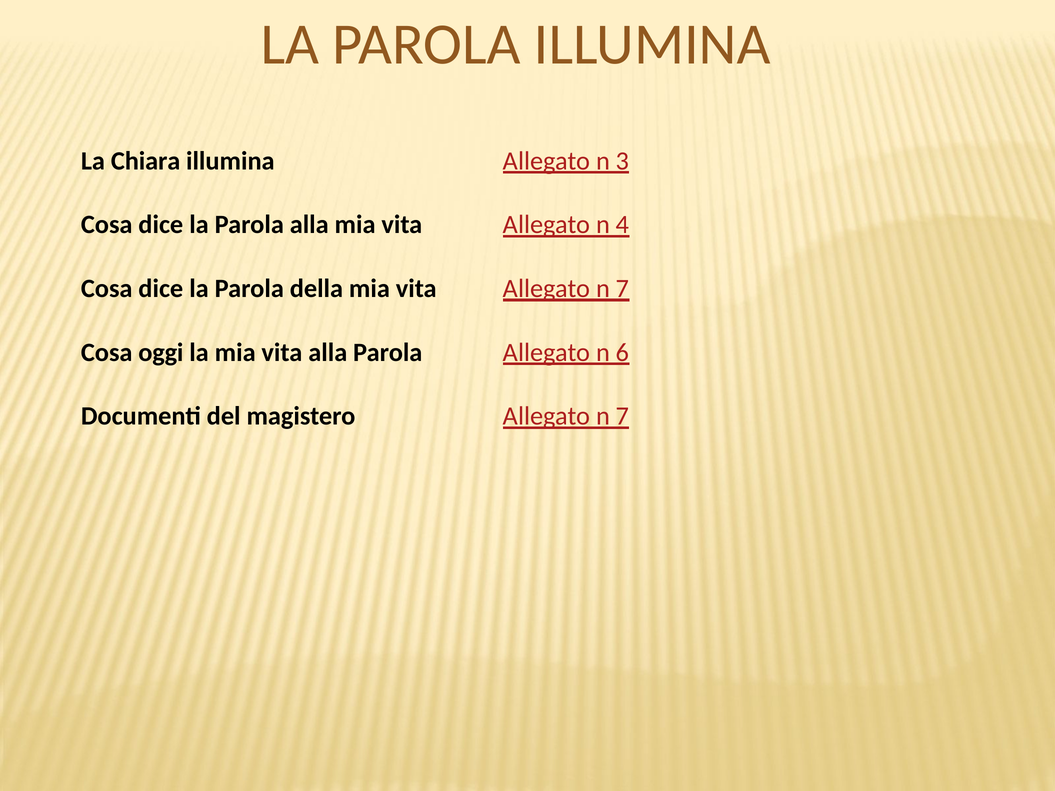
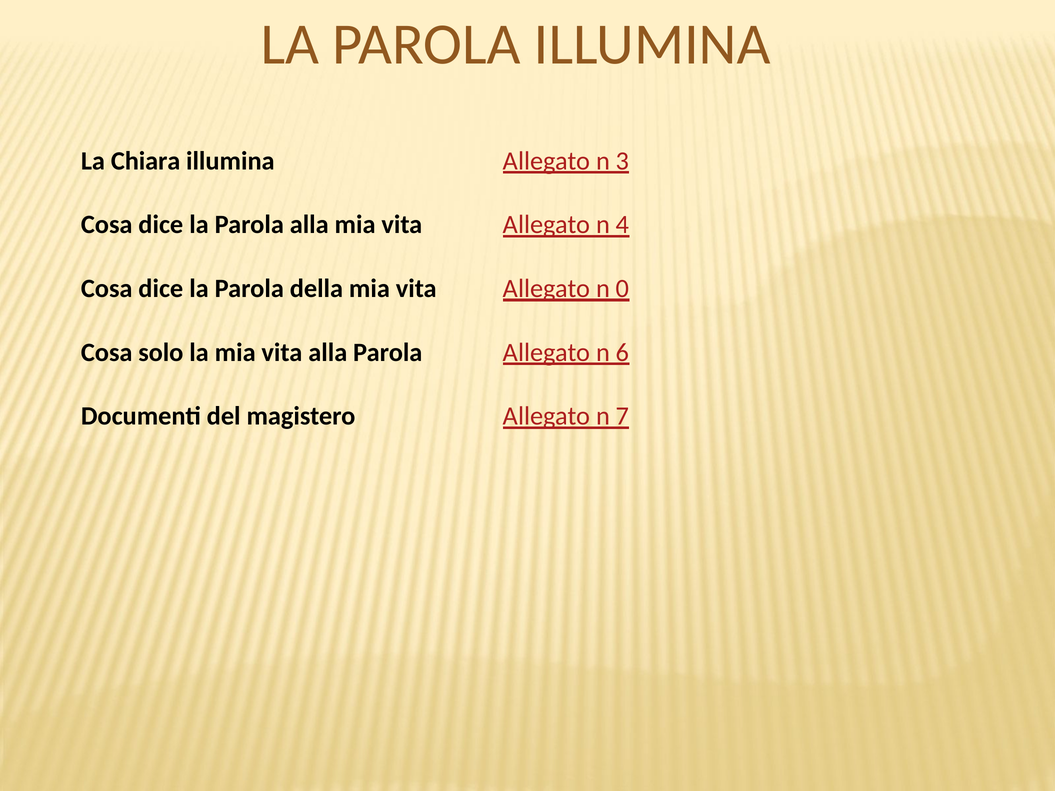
vita Allegato n 7: 7 -> 0 (623, 289)
oggi: oggi -> solo (161, 352)
